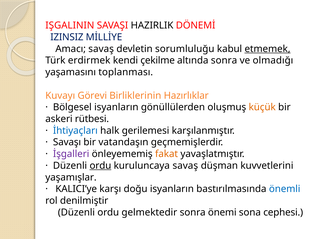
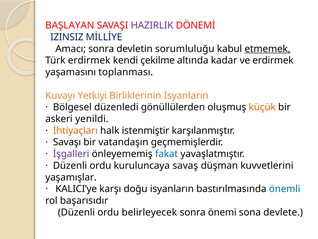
IŞGALININ: IŞGALININ -> BAŞLAYAN (70, 25)
HAZIRLIK colour: black -> purple (152, 25)
Amacı savaş: savaş -> sonra (101, 49)
altında sonra: sonra -> kadar (224, 60)
ve olmadığı: olmadığı -> erdirmek (273, 60)
Görevi: Görevi -> Yetkiyi (92, 95)
Birliklerinin Hazırlıklar: Hazırlıklar -> Isyanların (186, 95)
Bölgesel isyanların: isyanların -> düzenledi (116, 107)
rütbesi: rütbesi -> yenildi (92, 119)
İhtiyaçları colour: blue -> orange (75, 130)
gerilemesi: gerilemesi -> istenmiştir (146, 130)
fakat colour: orange -> blue (167, 154)
ordu underline: present -> none (100, 165)
denilmiştir: denilmiştir -> başarısıdır (84, 200)
gelmektedir: gelmektedir -> belirleyecek (149, 212)
cephesi: cephesi -> devlete (283, 212)
